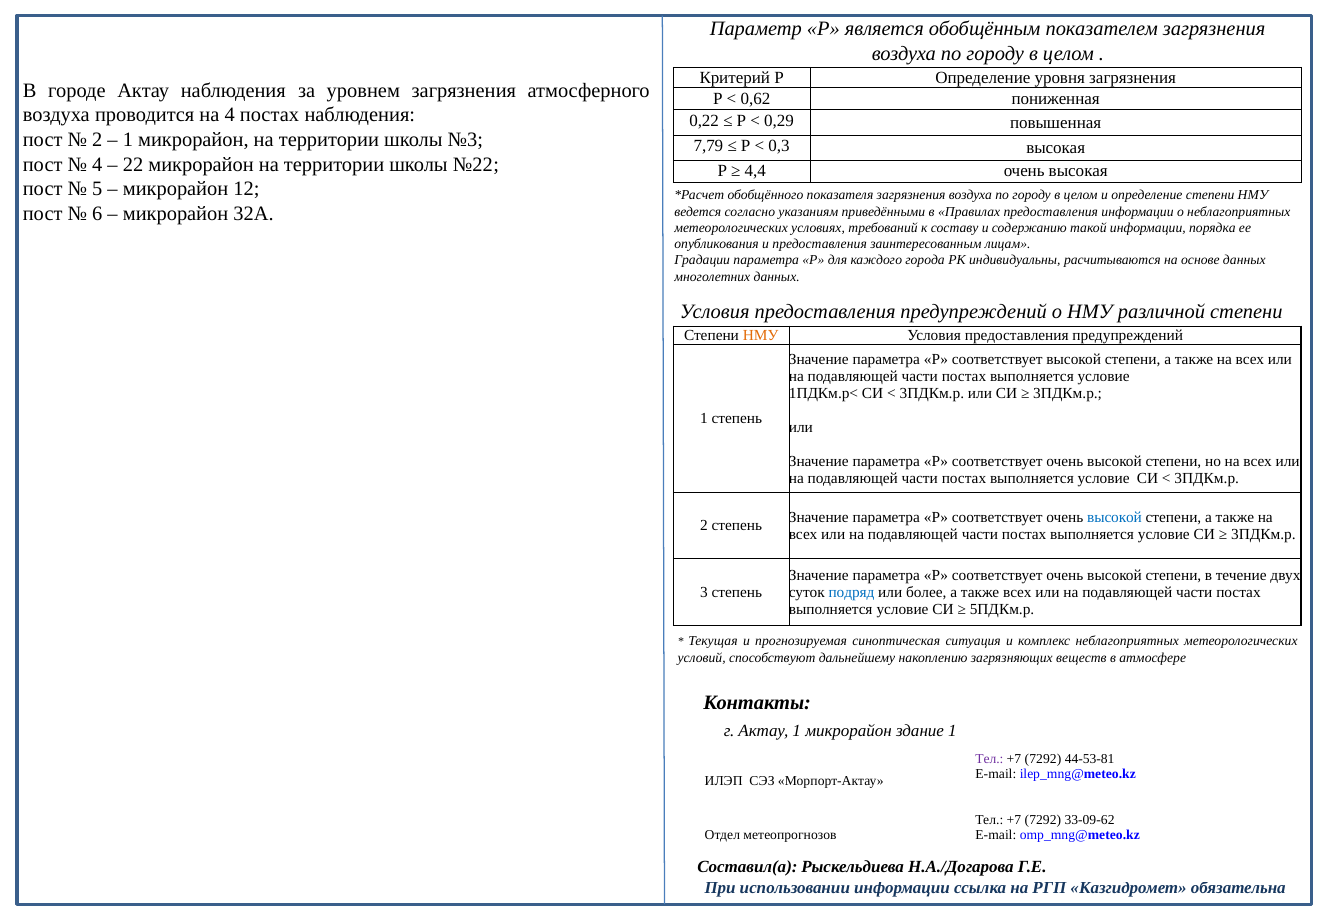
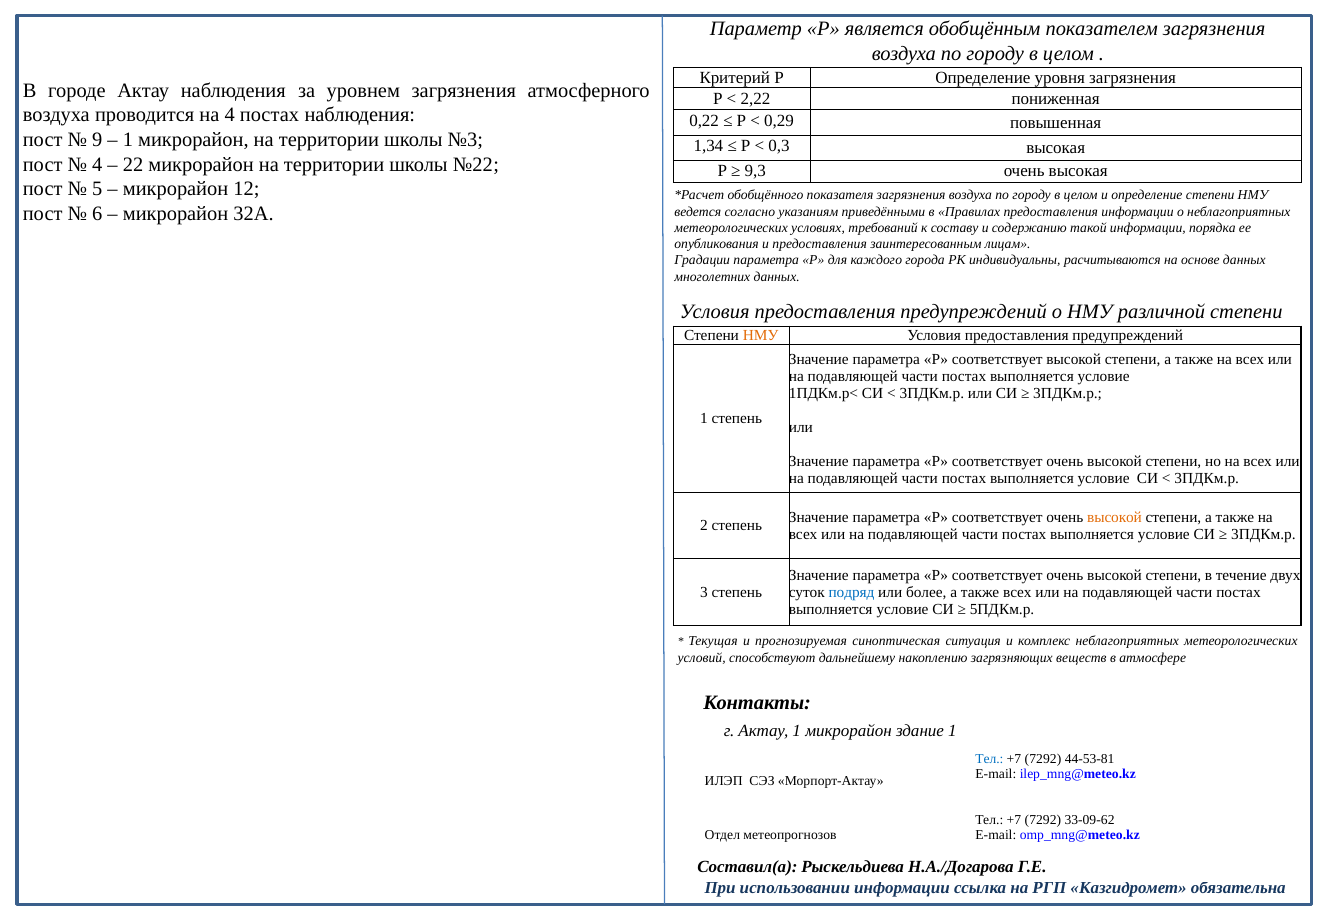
0,62: 0,62 -> 2,22 (755, 99)
2: 2 -> 9 (97, 140)
7,79: 7,79 -> 1,34 (708, 146)
4,4: 4,4 -> 9,3 (755, 171)
высокой colour: blue -> orange (1115, 517)
Тел colour: purple -> blue (989, 759)
